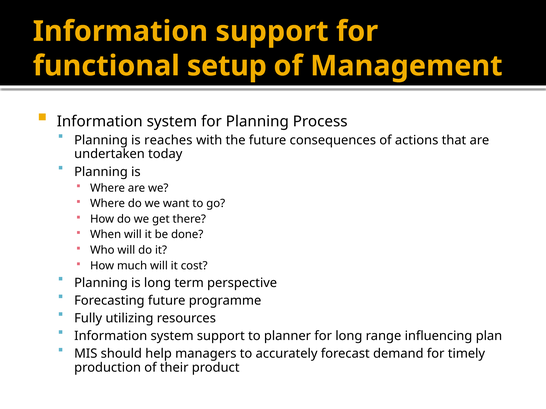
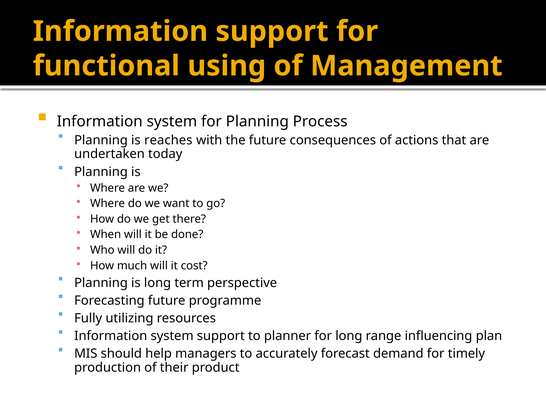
setup: setup -> using (227, 66)
